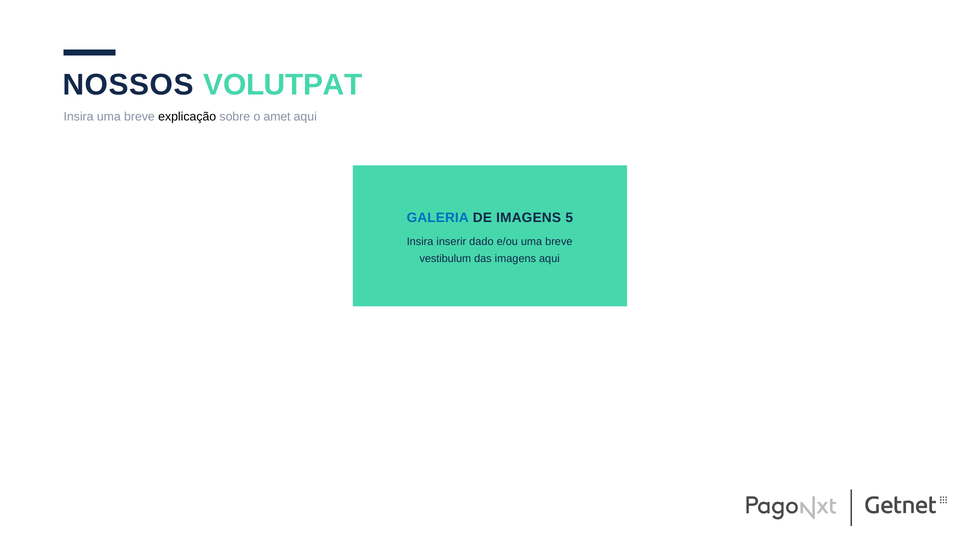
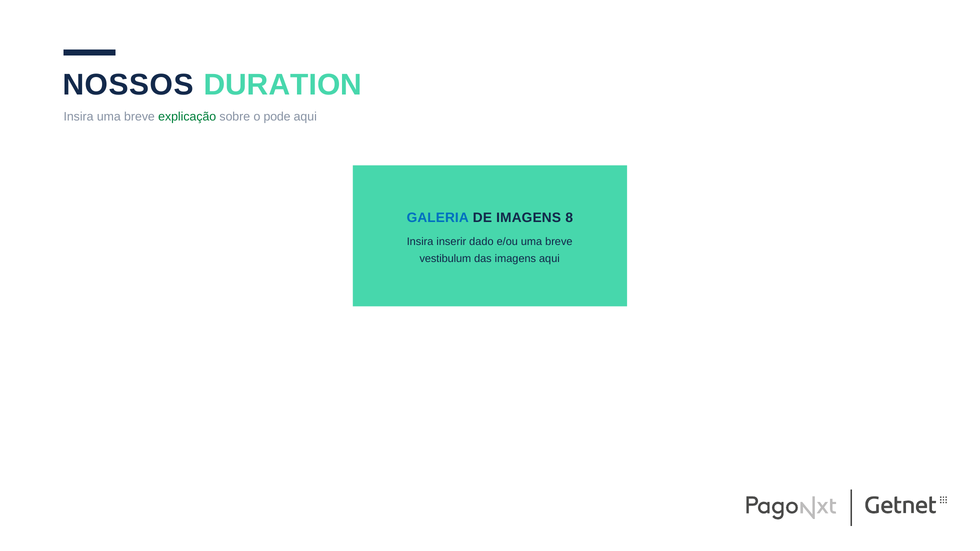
VOLUTPAT: VOLUTPAT -> DURATION (283, 85)
explicação colour: black -> green (187, 117)
amet: amet -> pode (277, 117)
5: 5 -> 8 (569, 218)
